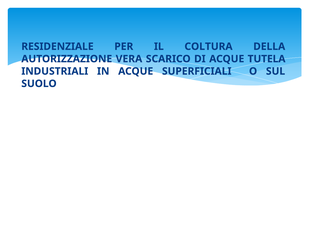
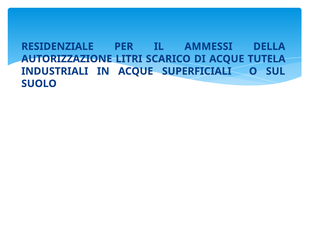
COLTURA: COLTURA -> AMMESSI (208, 46)
VERA: VERA -> LITRI (129, 59)
